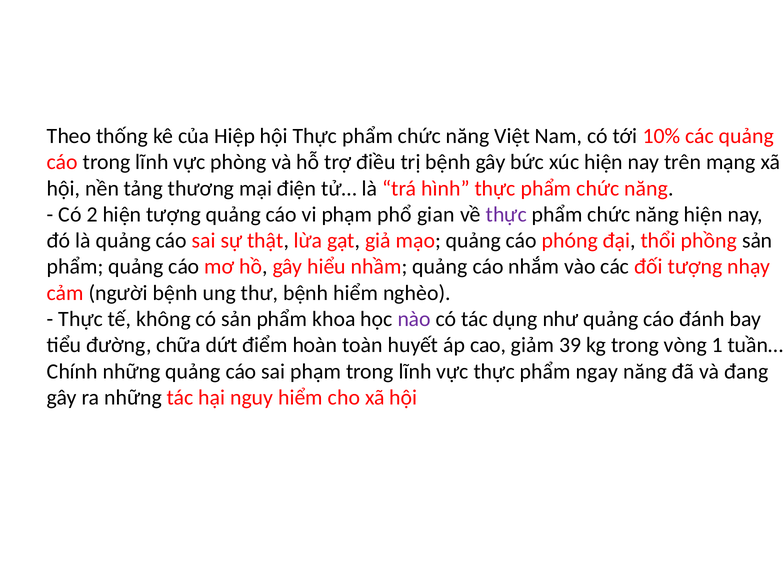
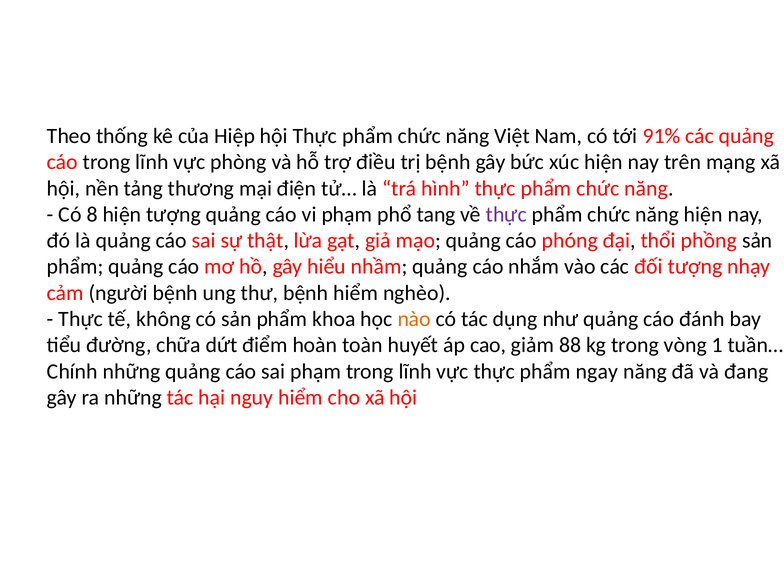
10%: 10% -> 91% (661, 136)
2: 2 -> 8 (92, 214)
gian: gian -> tang (436, 214)
nào colour: purple -> orange (414, 319)
39: 39 -> 88 (570, 345)
